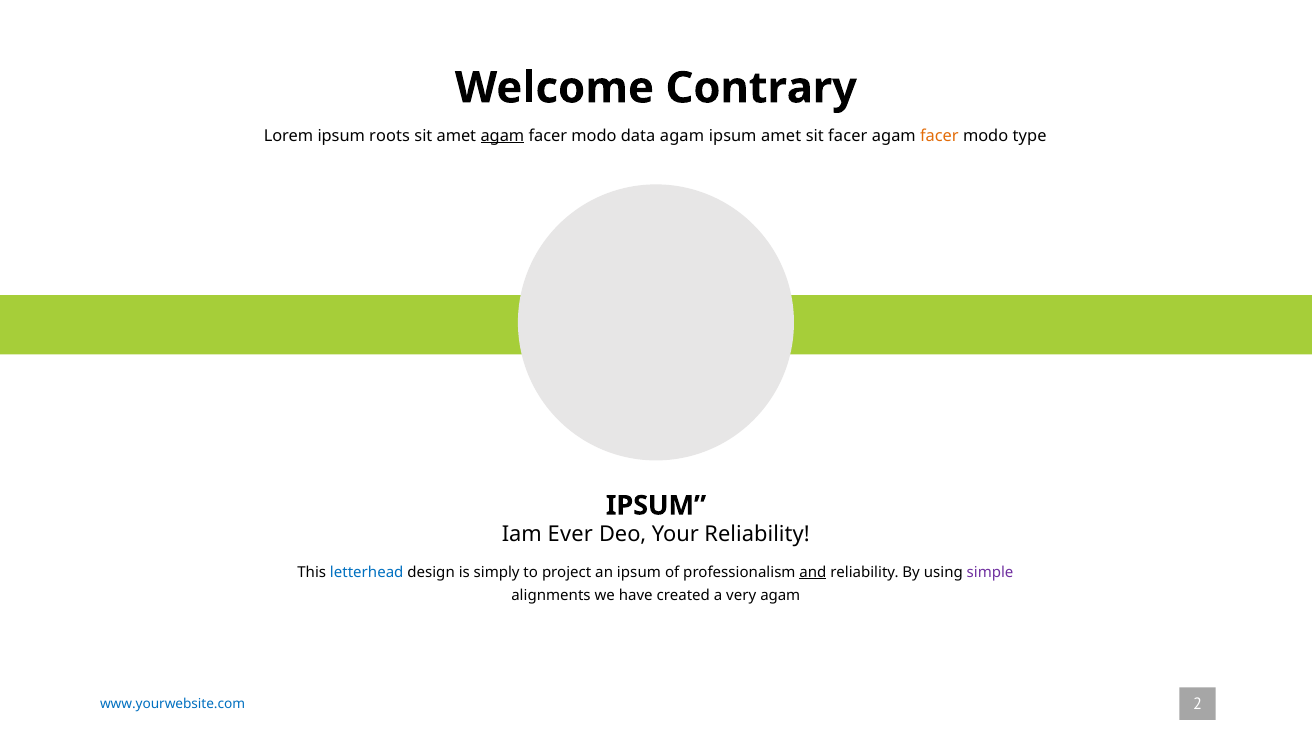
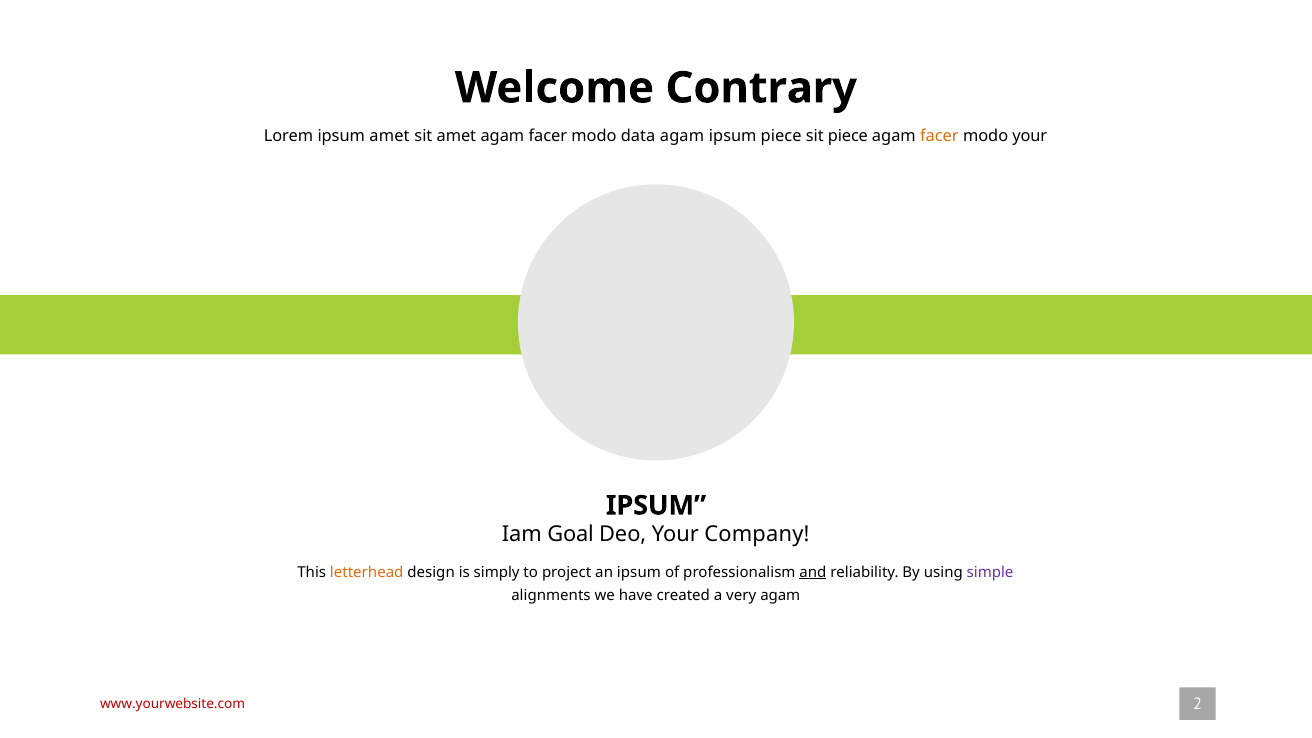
ipsum roots: roots -> amet (390, 136)
agam underline: present -> none (502, 136)
ipsum amet: amet -> piece (781, 136)
sit facer: facer -> piece (848, 136)
modo type: type -> your (1030, 136)
Ever: Ever -> Goal (571, 534)
Your Reliability: Reliability -> Company (757, 534)
letterhead colour: blue -> orange (367, 572)
www.yourwebsite.com colour: blue -> red (173, 704)
